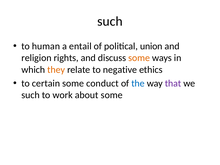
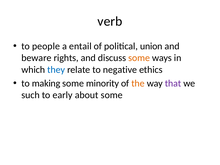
such: such -> verb (110, 21)
human: human -> people (46, 46)
religion: religion -> beware (36, 58)
they colour: orange -> blue (56, 70)
certain: certain -> making (46, 83)
conduct: conduct -> minority (103, 83)
the colour: blue -> orange (138, 83)
work: work -> early (63, 95)
